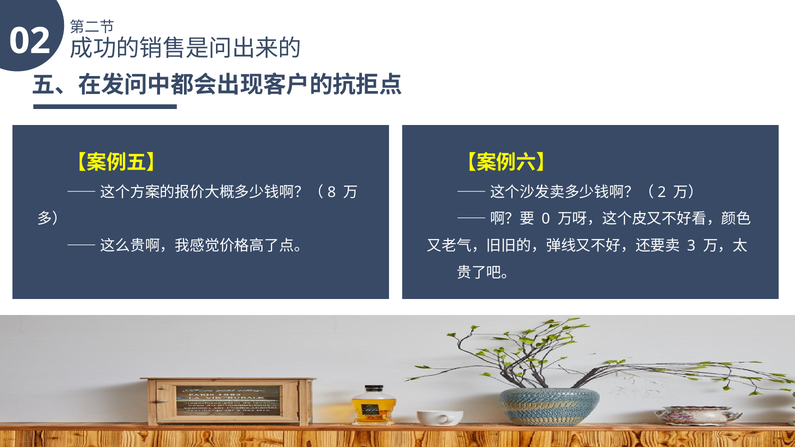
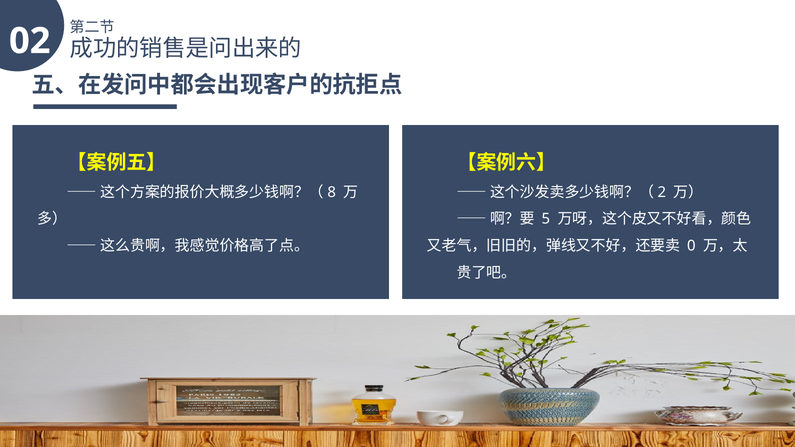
0: 0 -> 5 (546, 219)
3: 3 -> 0 (691, 246)
